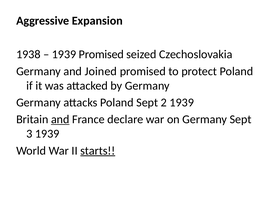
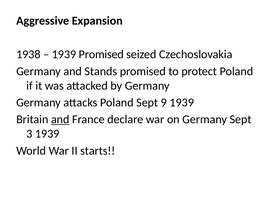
Joined: Joined -> Stands (101, 71)
2: 2 -> 9 (164, 102)
starts underline: present -> none (98, 150)
